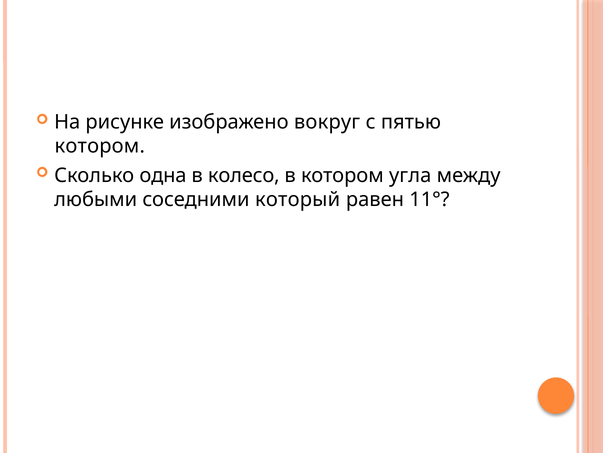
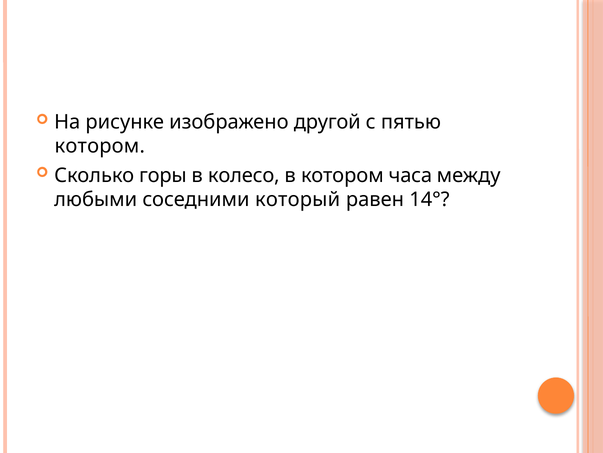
вокруг: вокруг -> другой (327, 122)
одна: одна -> горы (163, 175)
угла: угла -> часа (410, 175)
11°: 11° -> 14° (429, 199)
